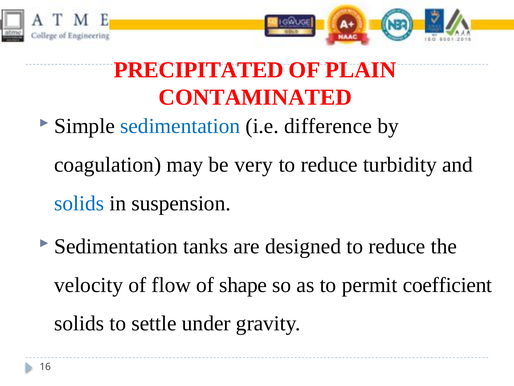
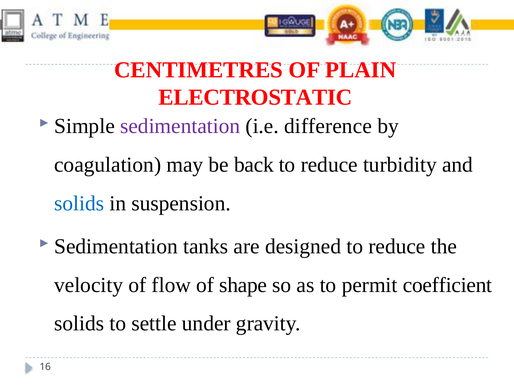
PRECIPITATED: PRECIPITATED -> CENTIMETRES (199, 70)
CONTAMINATED: CONTAMINATED -> ELECTROSTATIC (255, 97)
sedimentation colour: blue -> purple (180, 126)
very: very -> back (254, 165)
